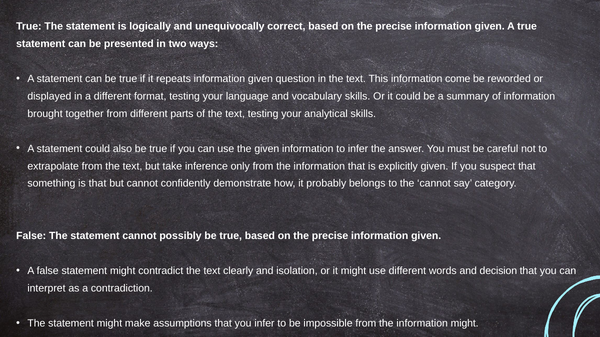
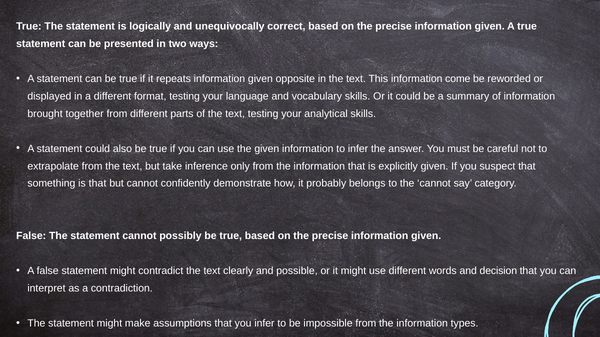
question: question -> opposite (295, 79)
isolation: isolation -> possible (297, 271)
information might: might -> types (465, 324)
